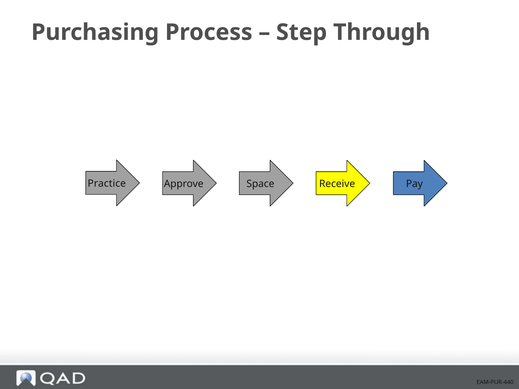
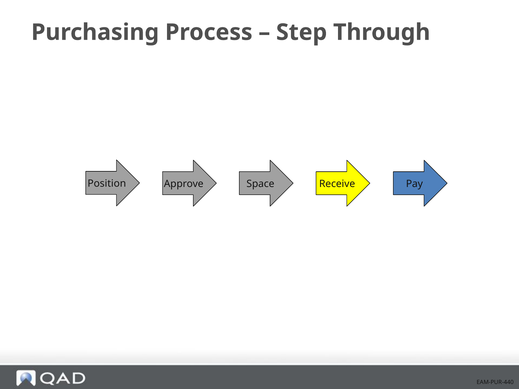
Practice: Practice -> Position (107, 184)
